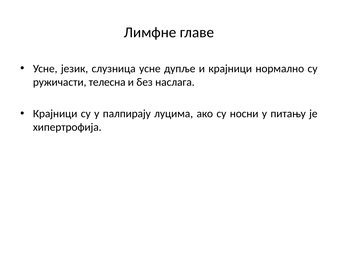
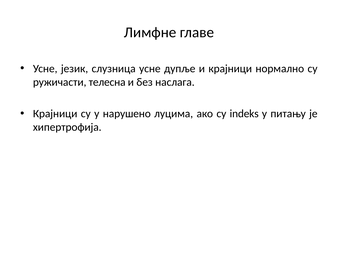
палпирају: палпирају -> нарушено (127, 113)
носни: носни -> indeks (244, 113)
